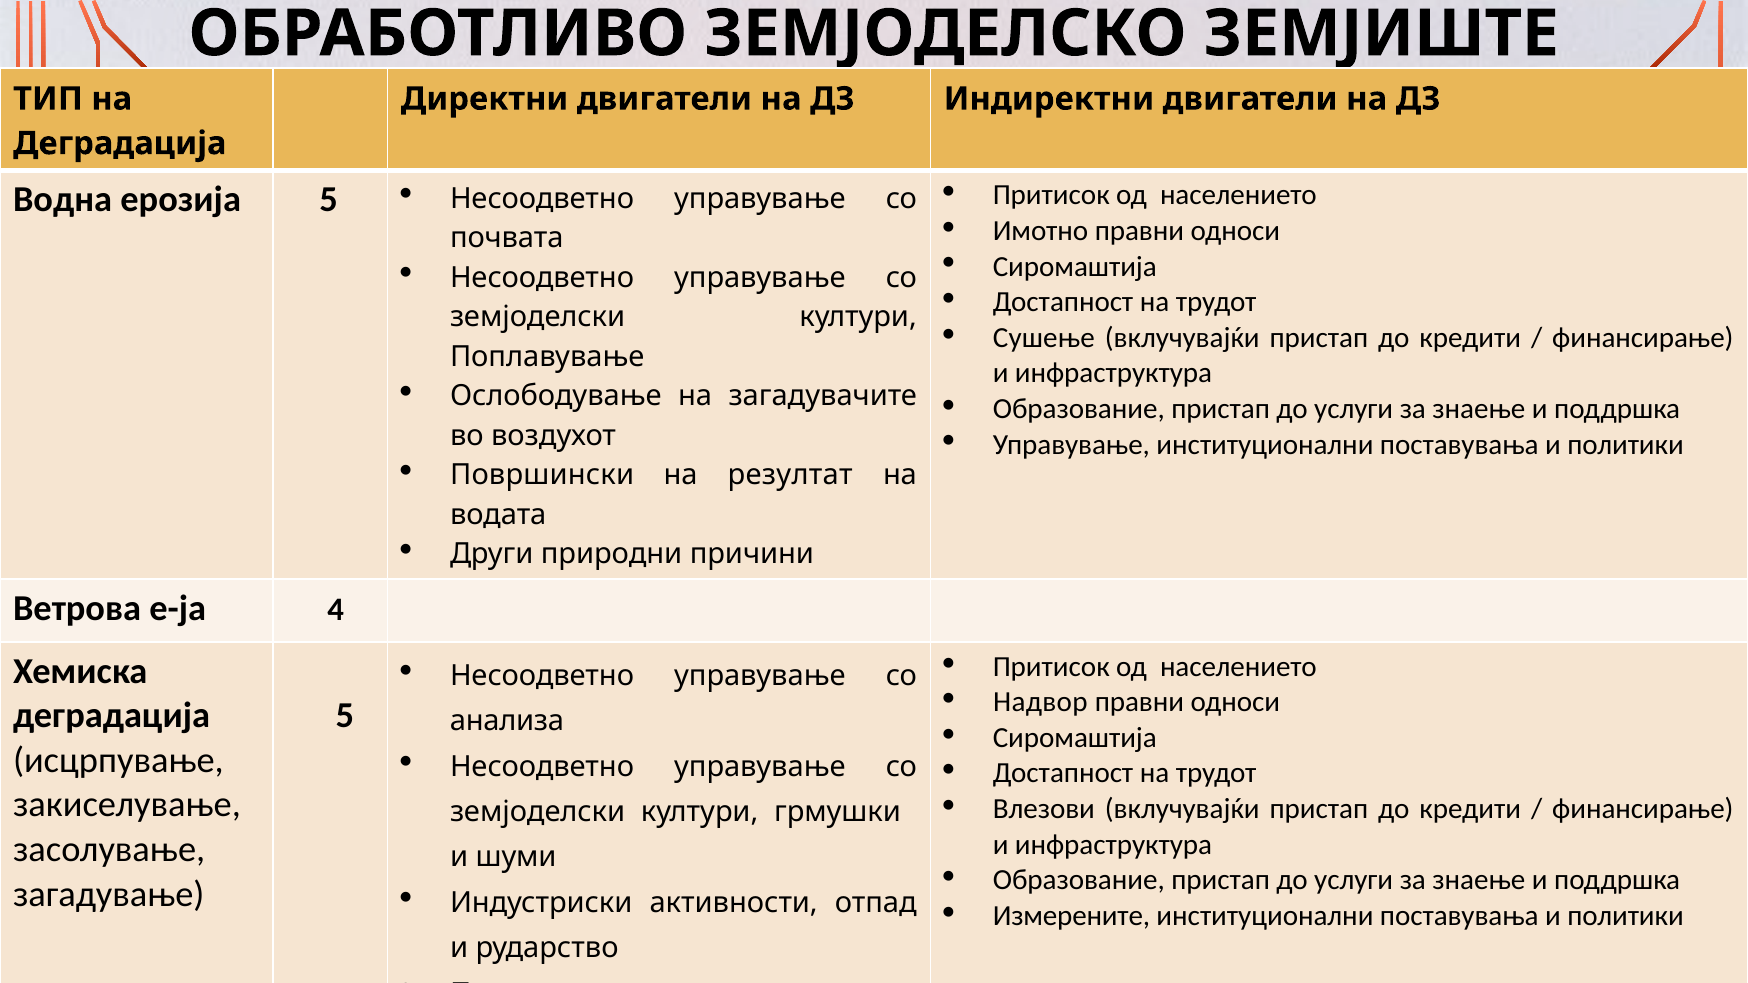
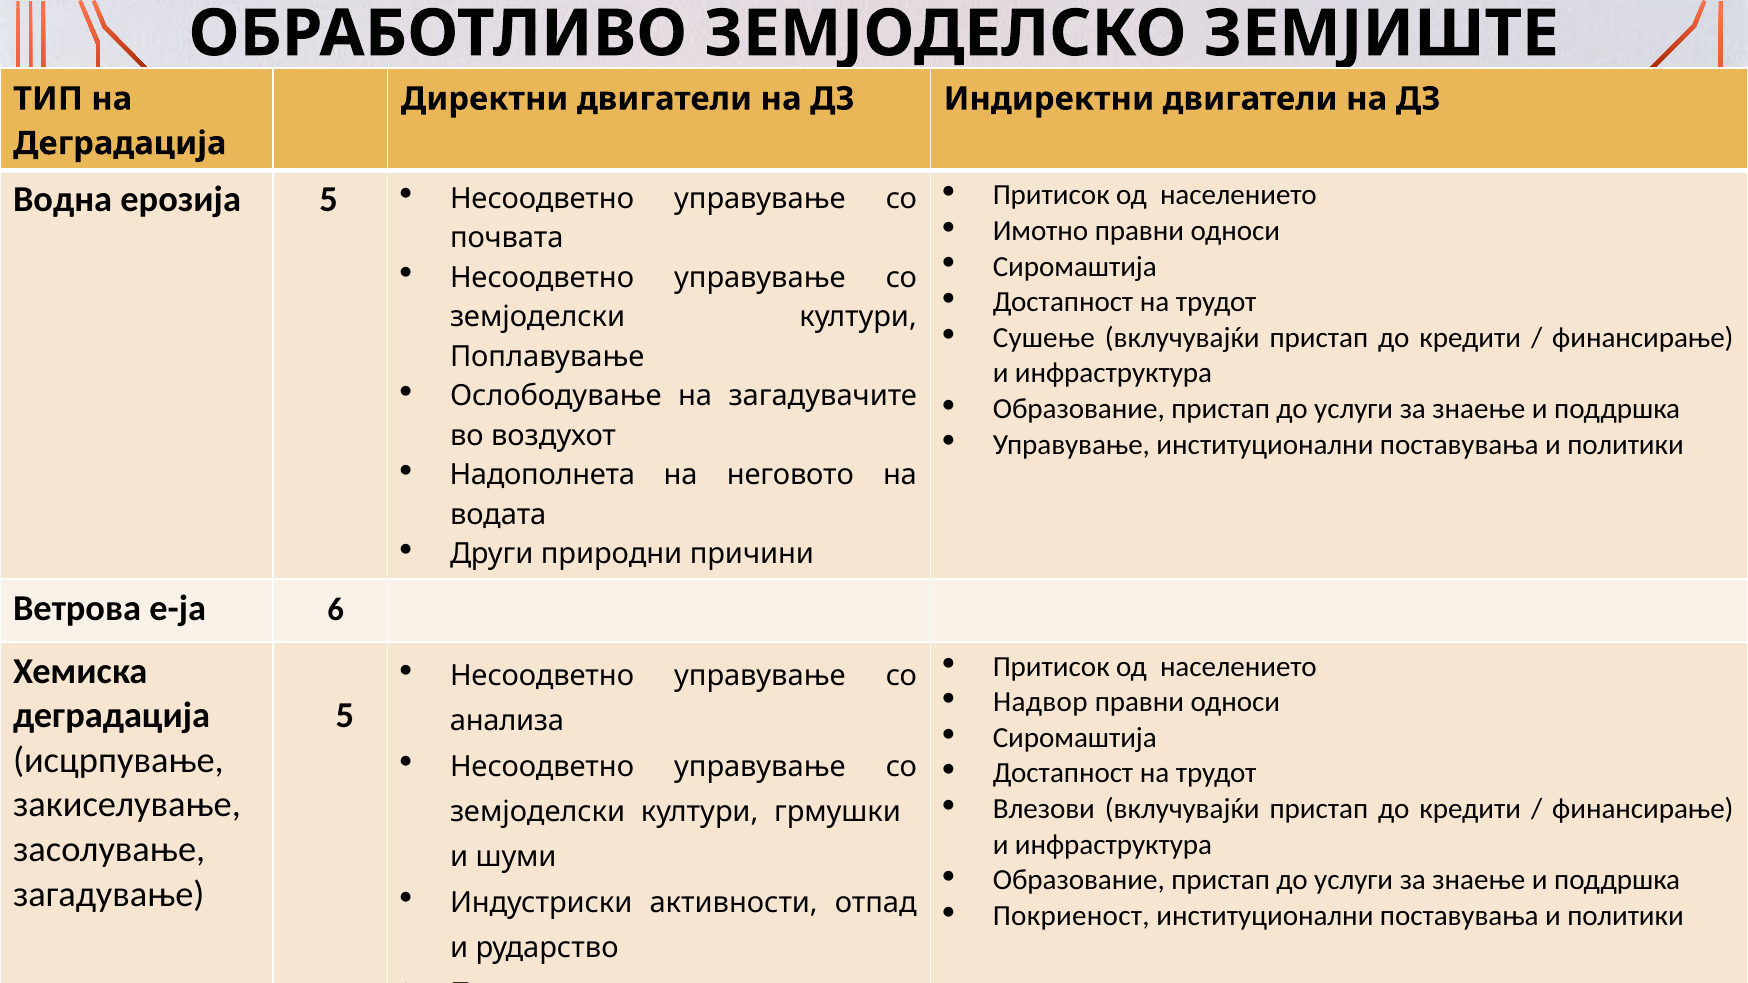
Површински: Површински -> Надополнета (542, 475)
резултат: резултат -> неговото (790, 475)
4: 4 -> 6 (336, 610)
Измерените: Измерените -> Покриеност (1071, 916)
